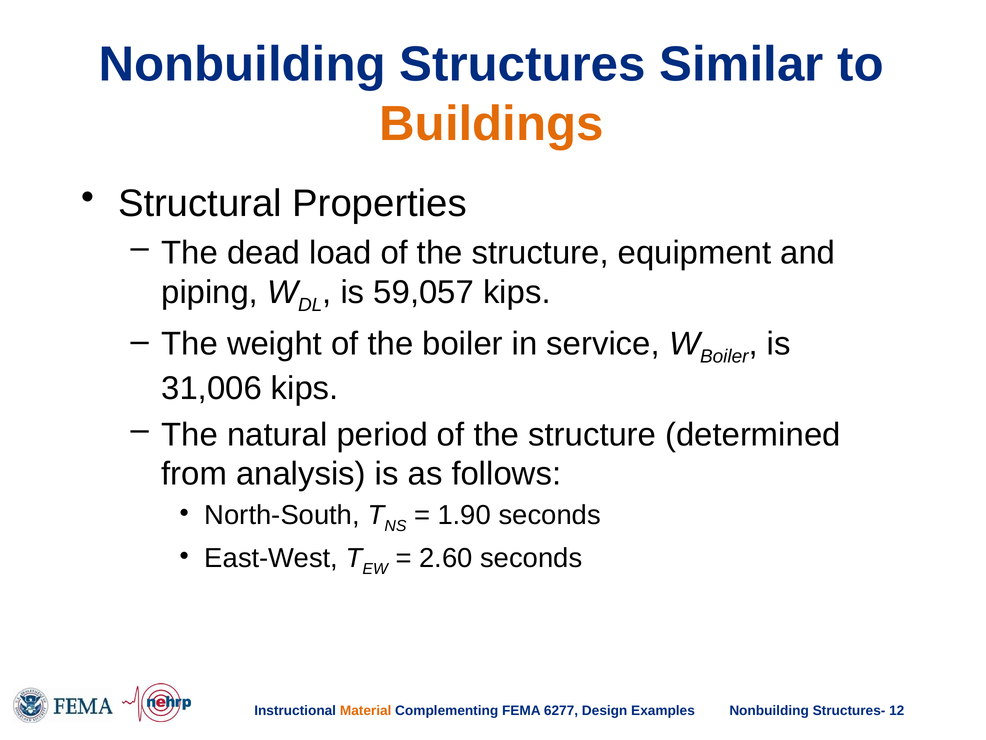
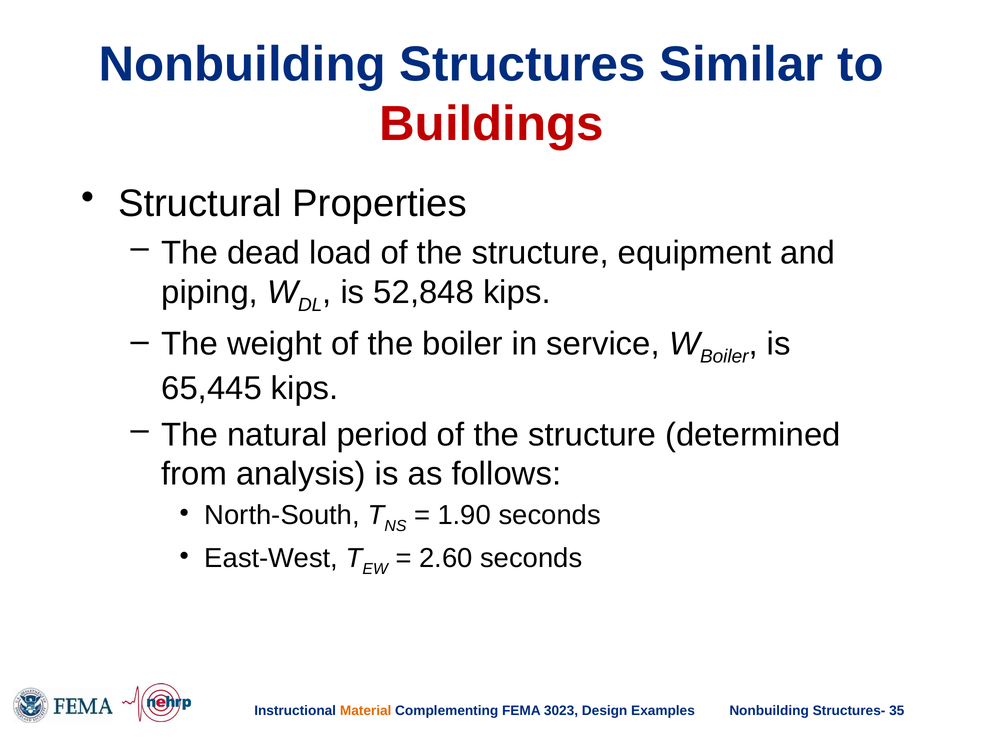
Buildings colour: orange -> red (492, 124)
59,057: 59,057 -> 52,848 (424, 292)
31,006: 31,006 -> 65,445 (212, 388)
6277: 6277 -> 3023 (561, 710)
12: 12 -> 35 (897, 710)
